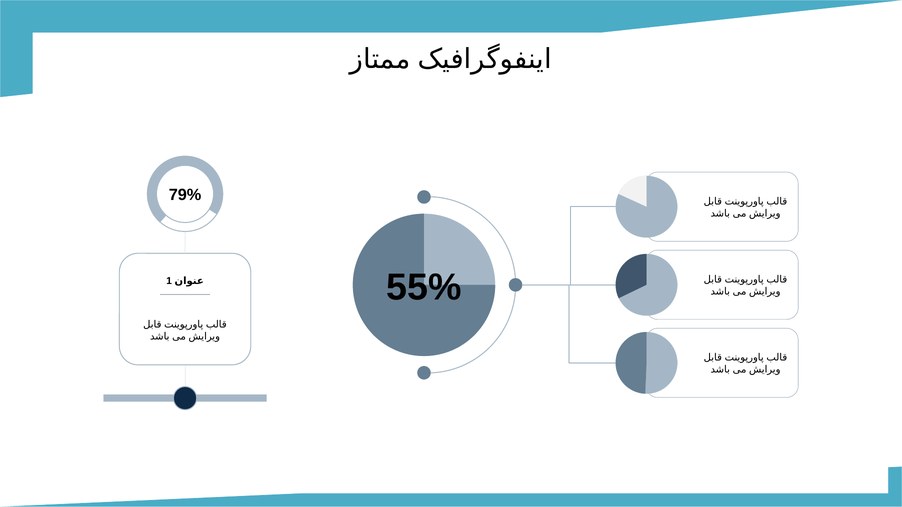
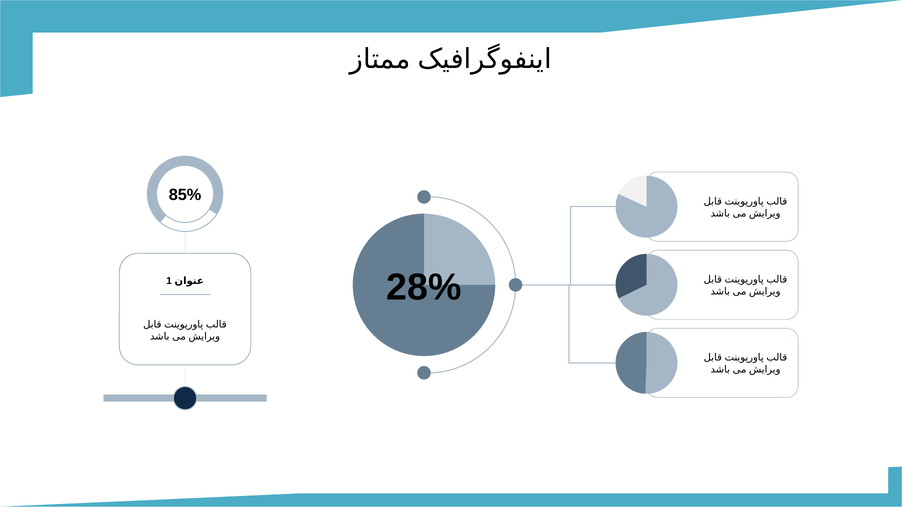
79%: 79% -> 85% (185, 195)
55%: 55% -> 28% (424, 288)
